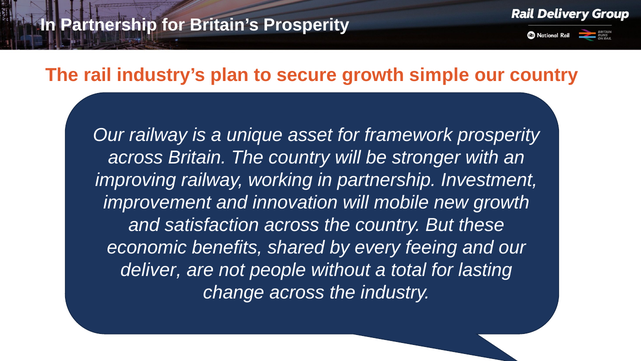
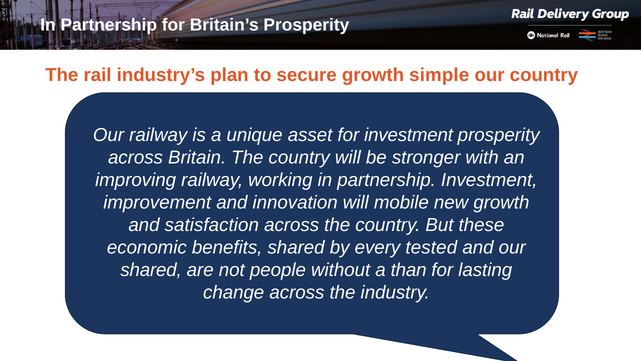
for framework: framework -> investment (409, 135)
feeing: feeing -> tested (431, 247)
deliver: deliver -> shared (151, 270)
total: total -> than (409, 270)
